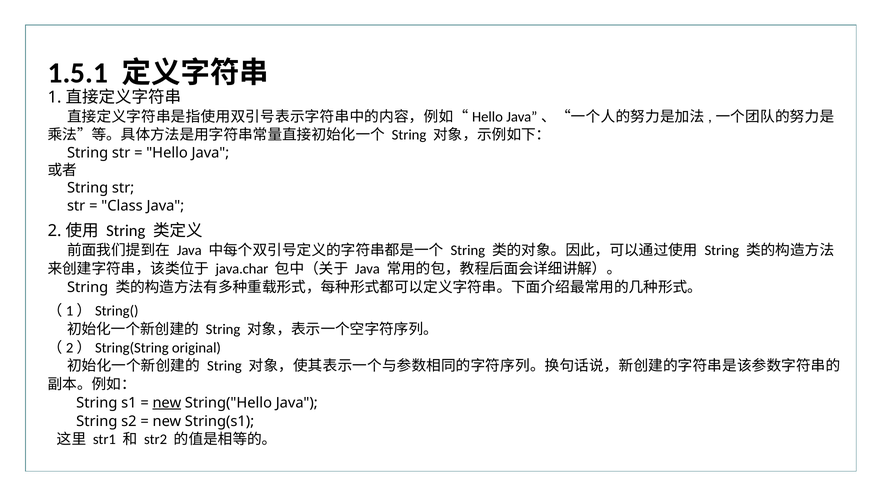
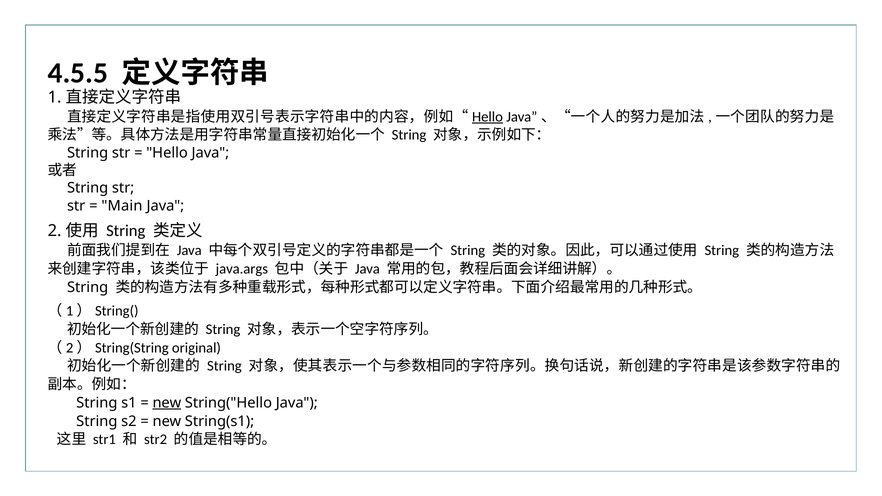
1.5.1: 1.5.1 -> 4.5.5 (78, 73)
Hello underline: none -> present (487, 117)
Class: Class -> Main (122, 206)
java.char: java.char -> java.args (242, 269)
